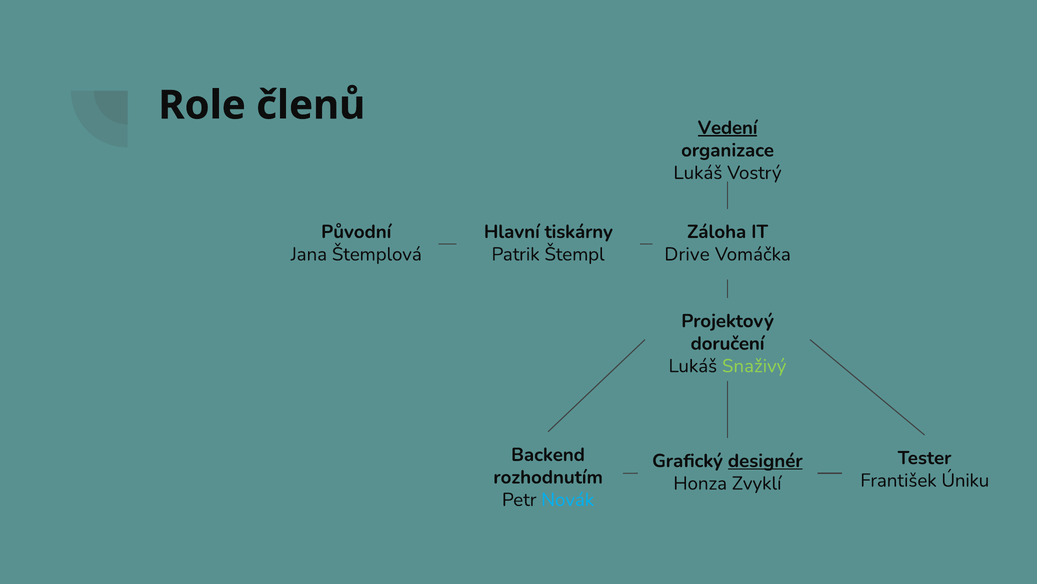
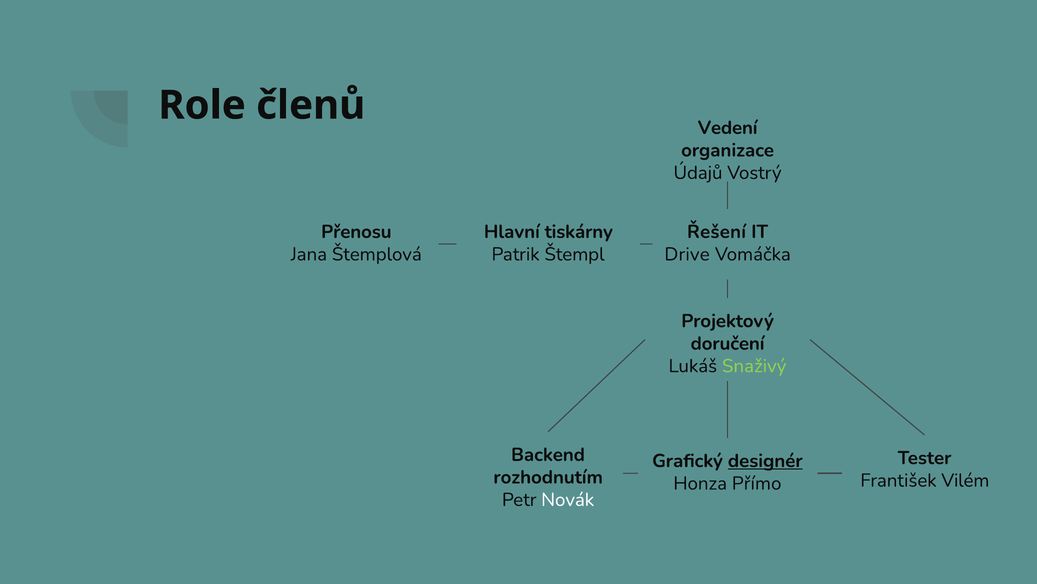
Vedení underline: present -> none (728, 128)
Lukáš: Lukáš -> Údajů (698, 173)
Původní: Původní -> Přenosu (356, 231)
Záloha: Záloha -> Řešení (716, 231)
Úniku: Úniku -> Vilém (965, 480)
Zvyklí: Zvyklí -> Přímo (757, 483)
Novák colour: light blue -> white (568, 499)
